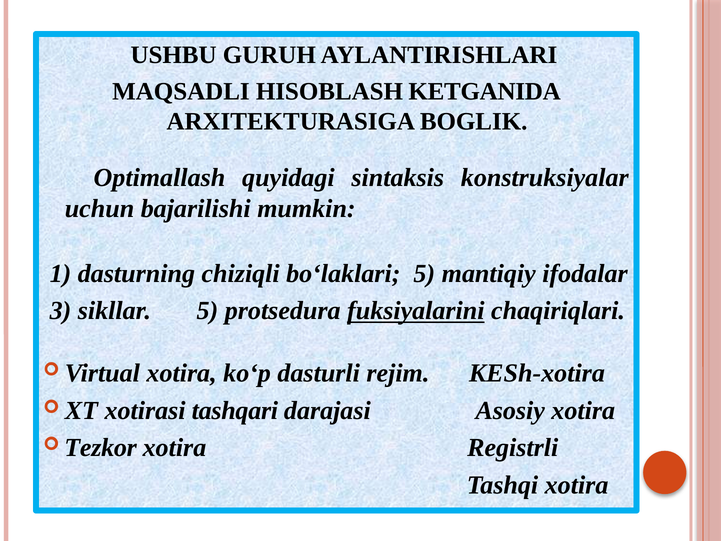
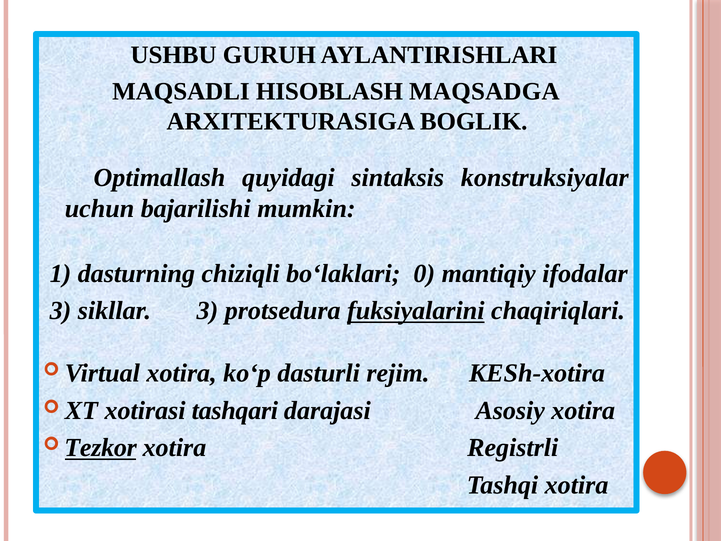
KETGANIDA: KETGANIDA -> MAQSADGA (484, 91)
bo‘laklari 5: 5 -> 0 (424, 273)
sikllar 5: 5 -> 3 (207, 311)
Tezkor underline: none -> present (101, 448)
